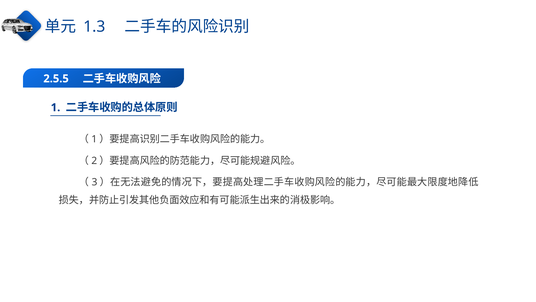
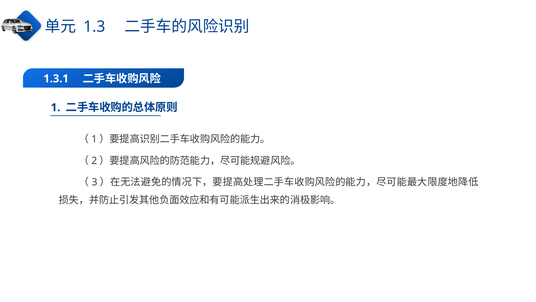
2.5.5: 2.5.5 -> 1.3.1 (56, 79)
